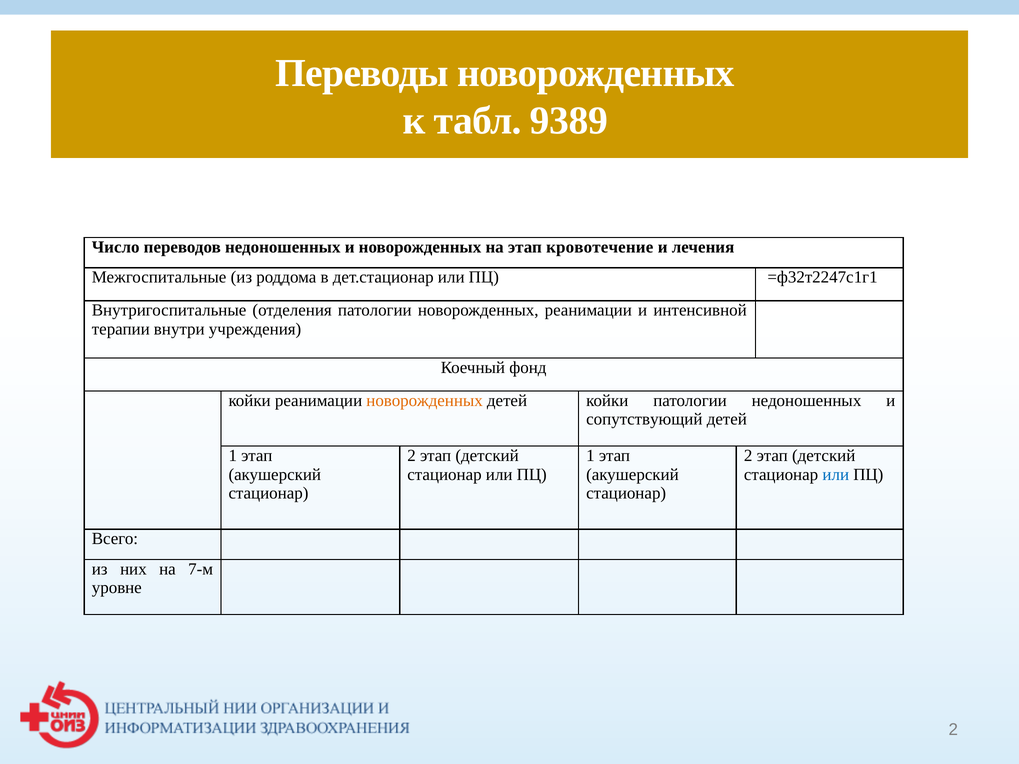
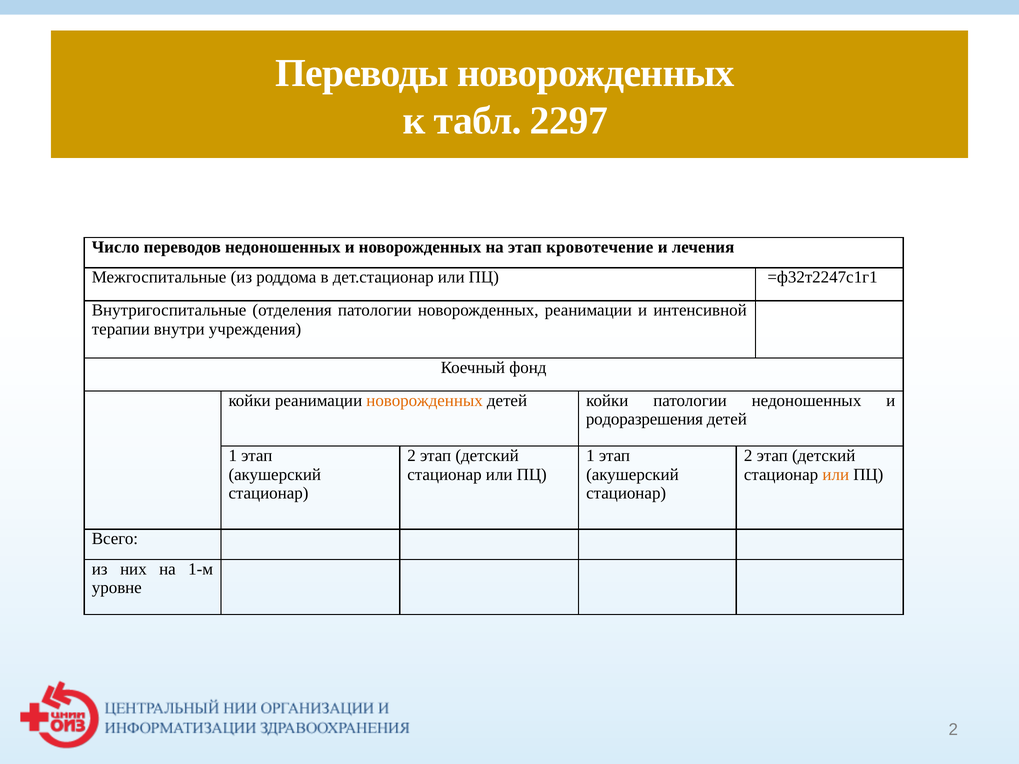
9389: 9389 -> 2297 (569, 121)
сопутствующий: сопутствующий -> родоразрешения (644, 420)
или colour: blue -> orange (836, 475)
7-м: 7-м -> 1-м (201, 569)
